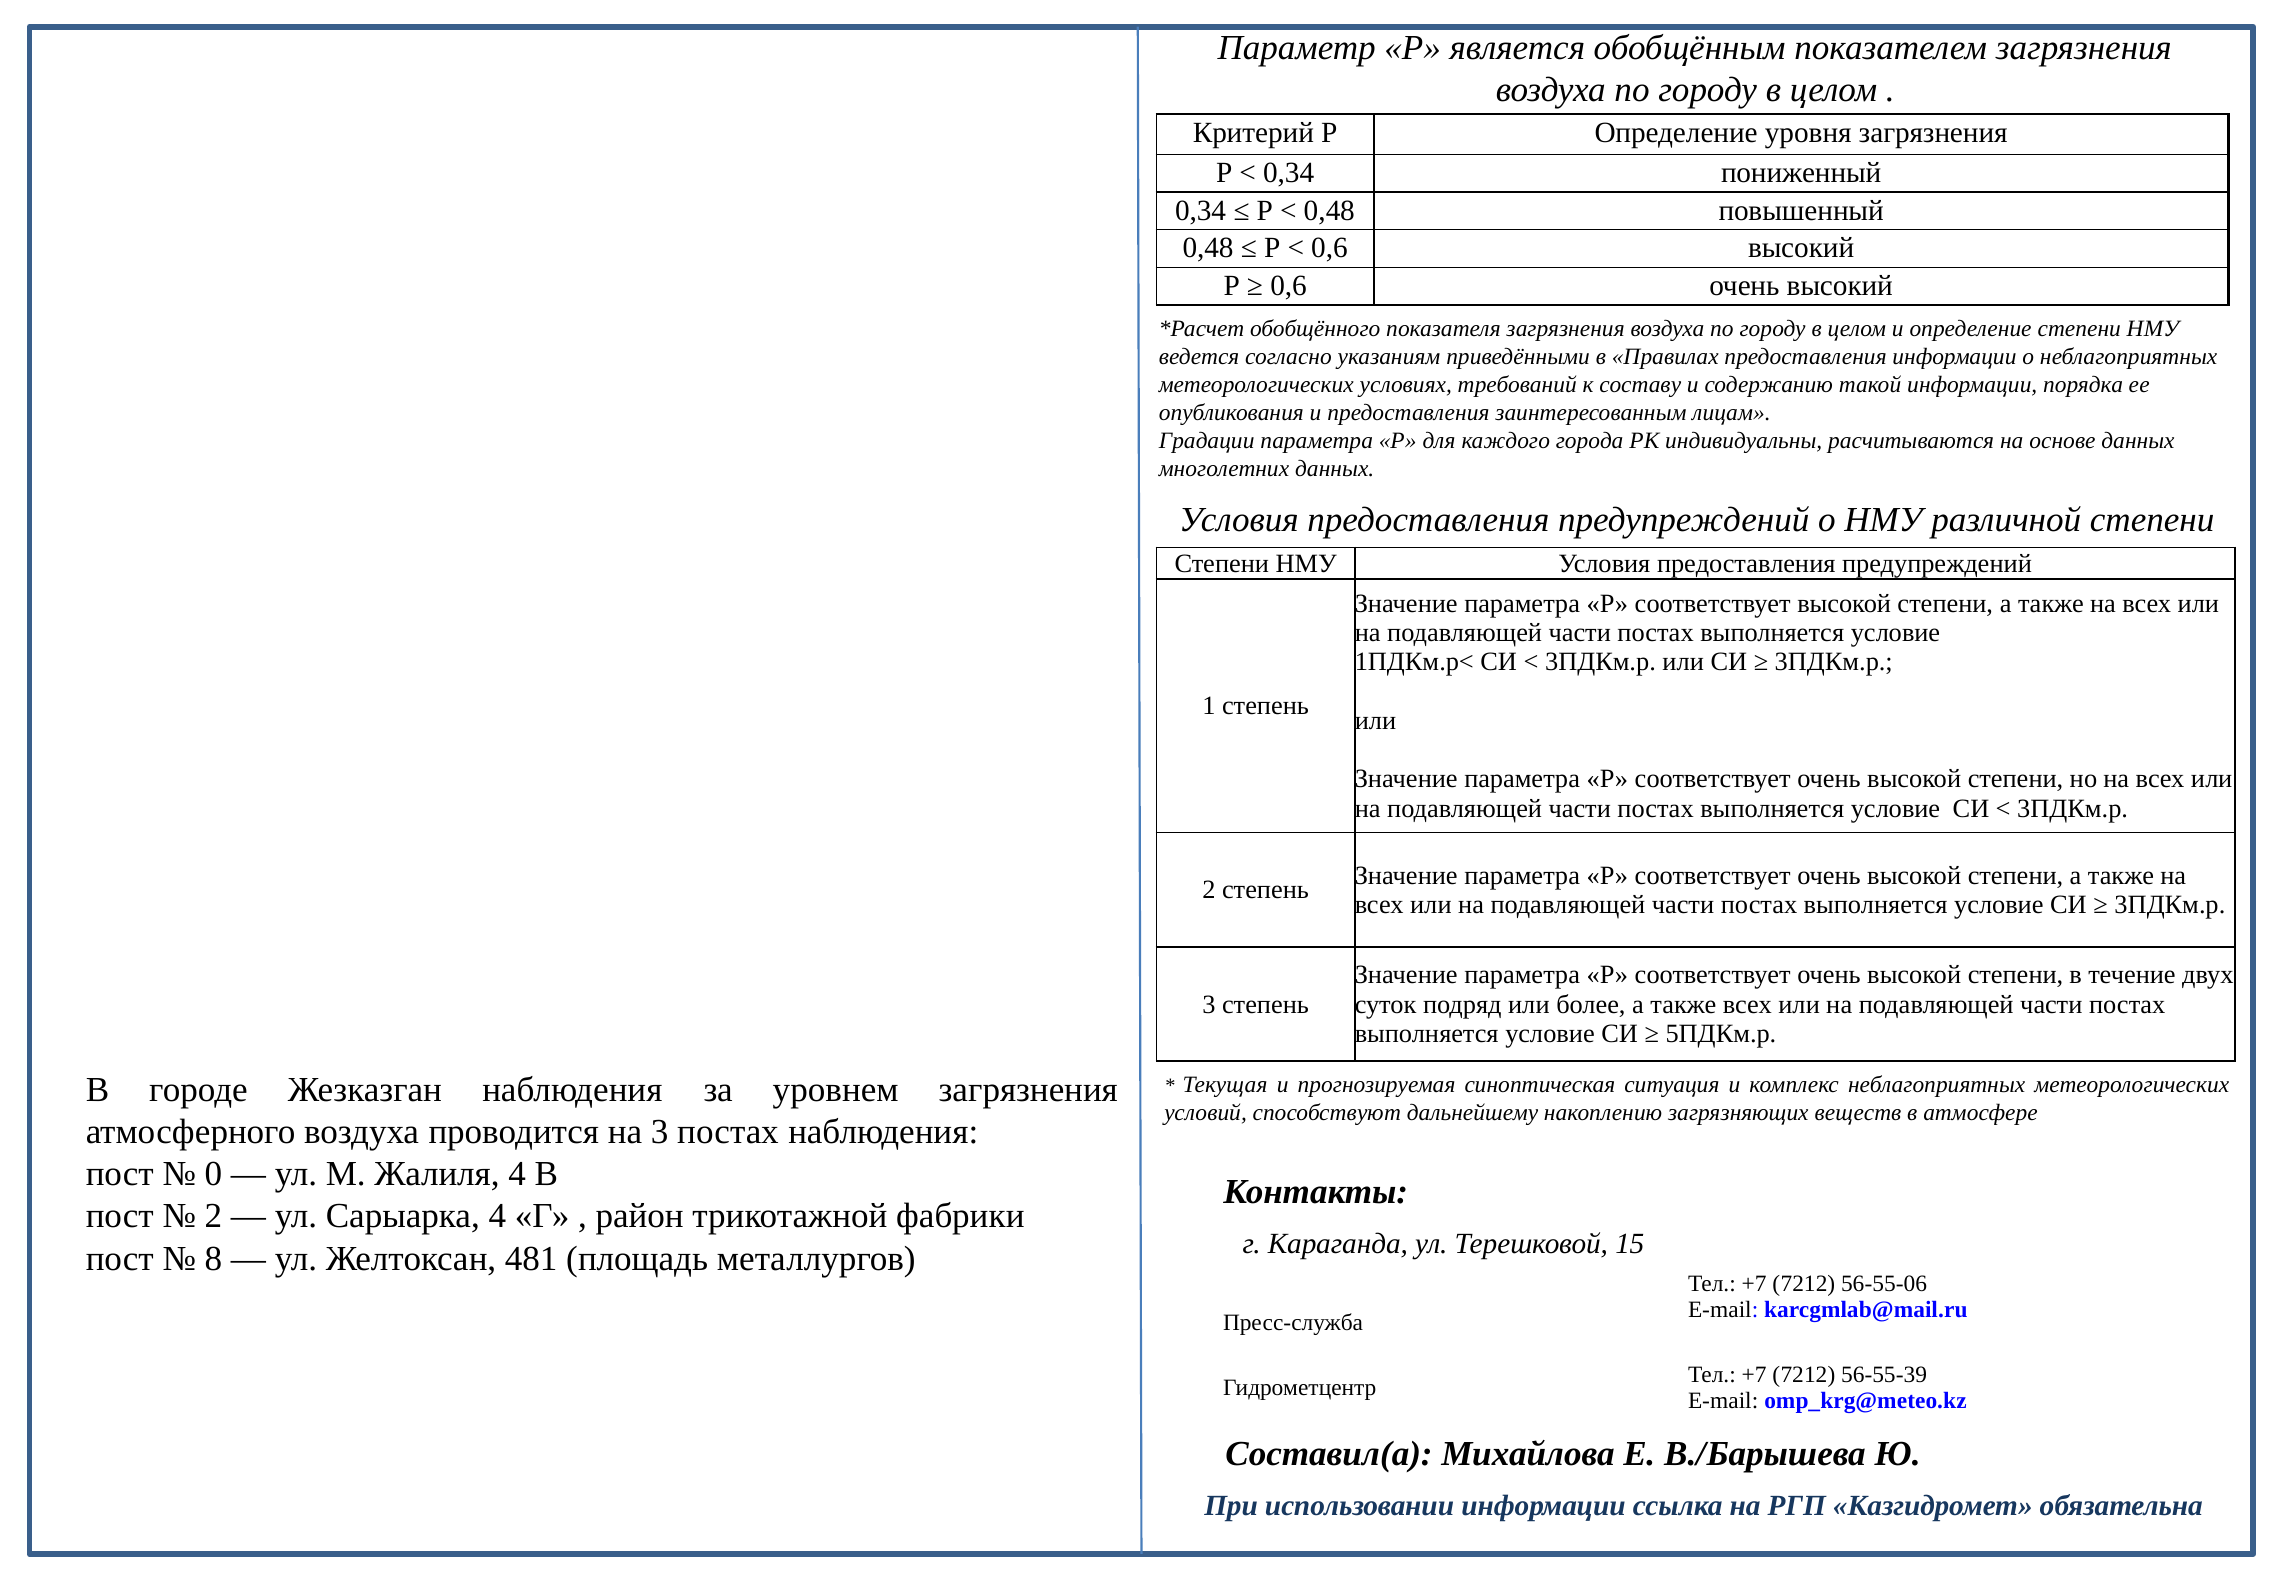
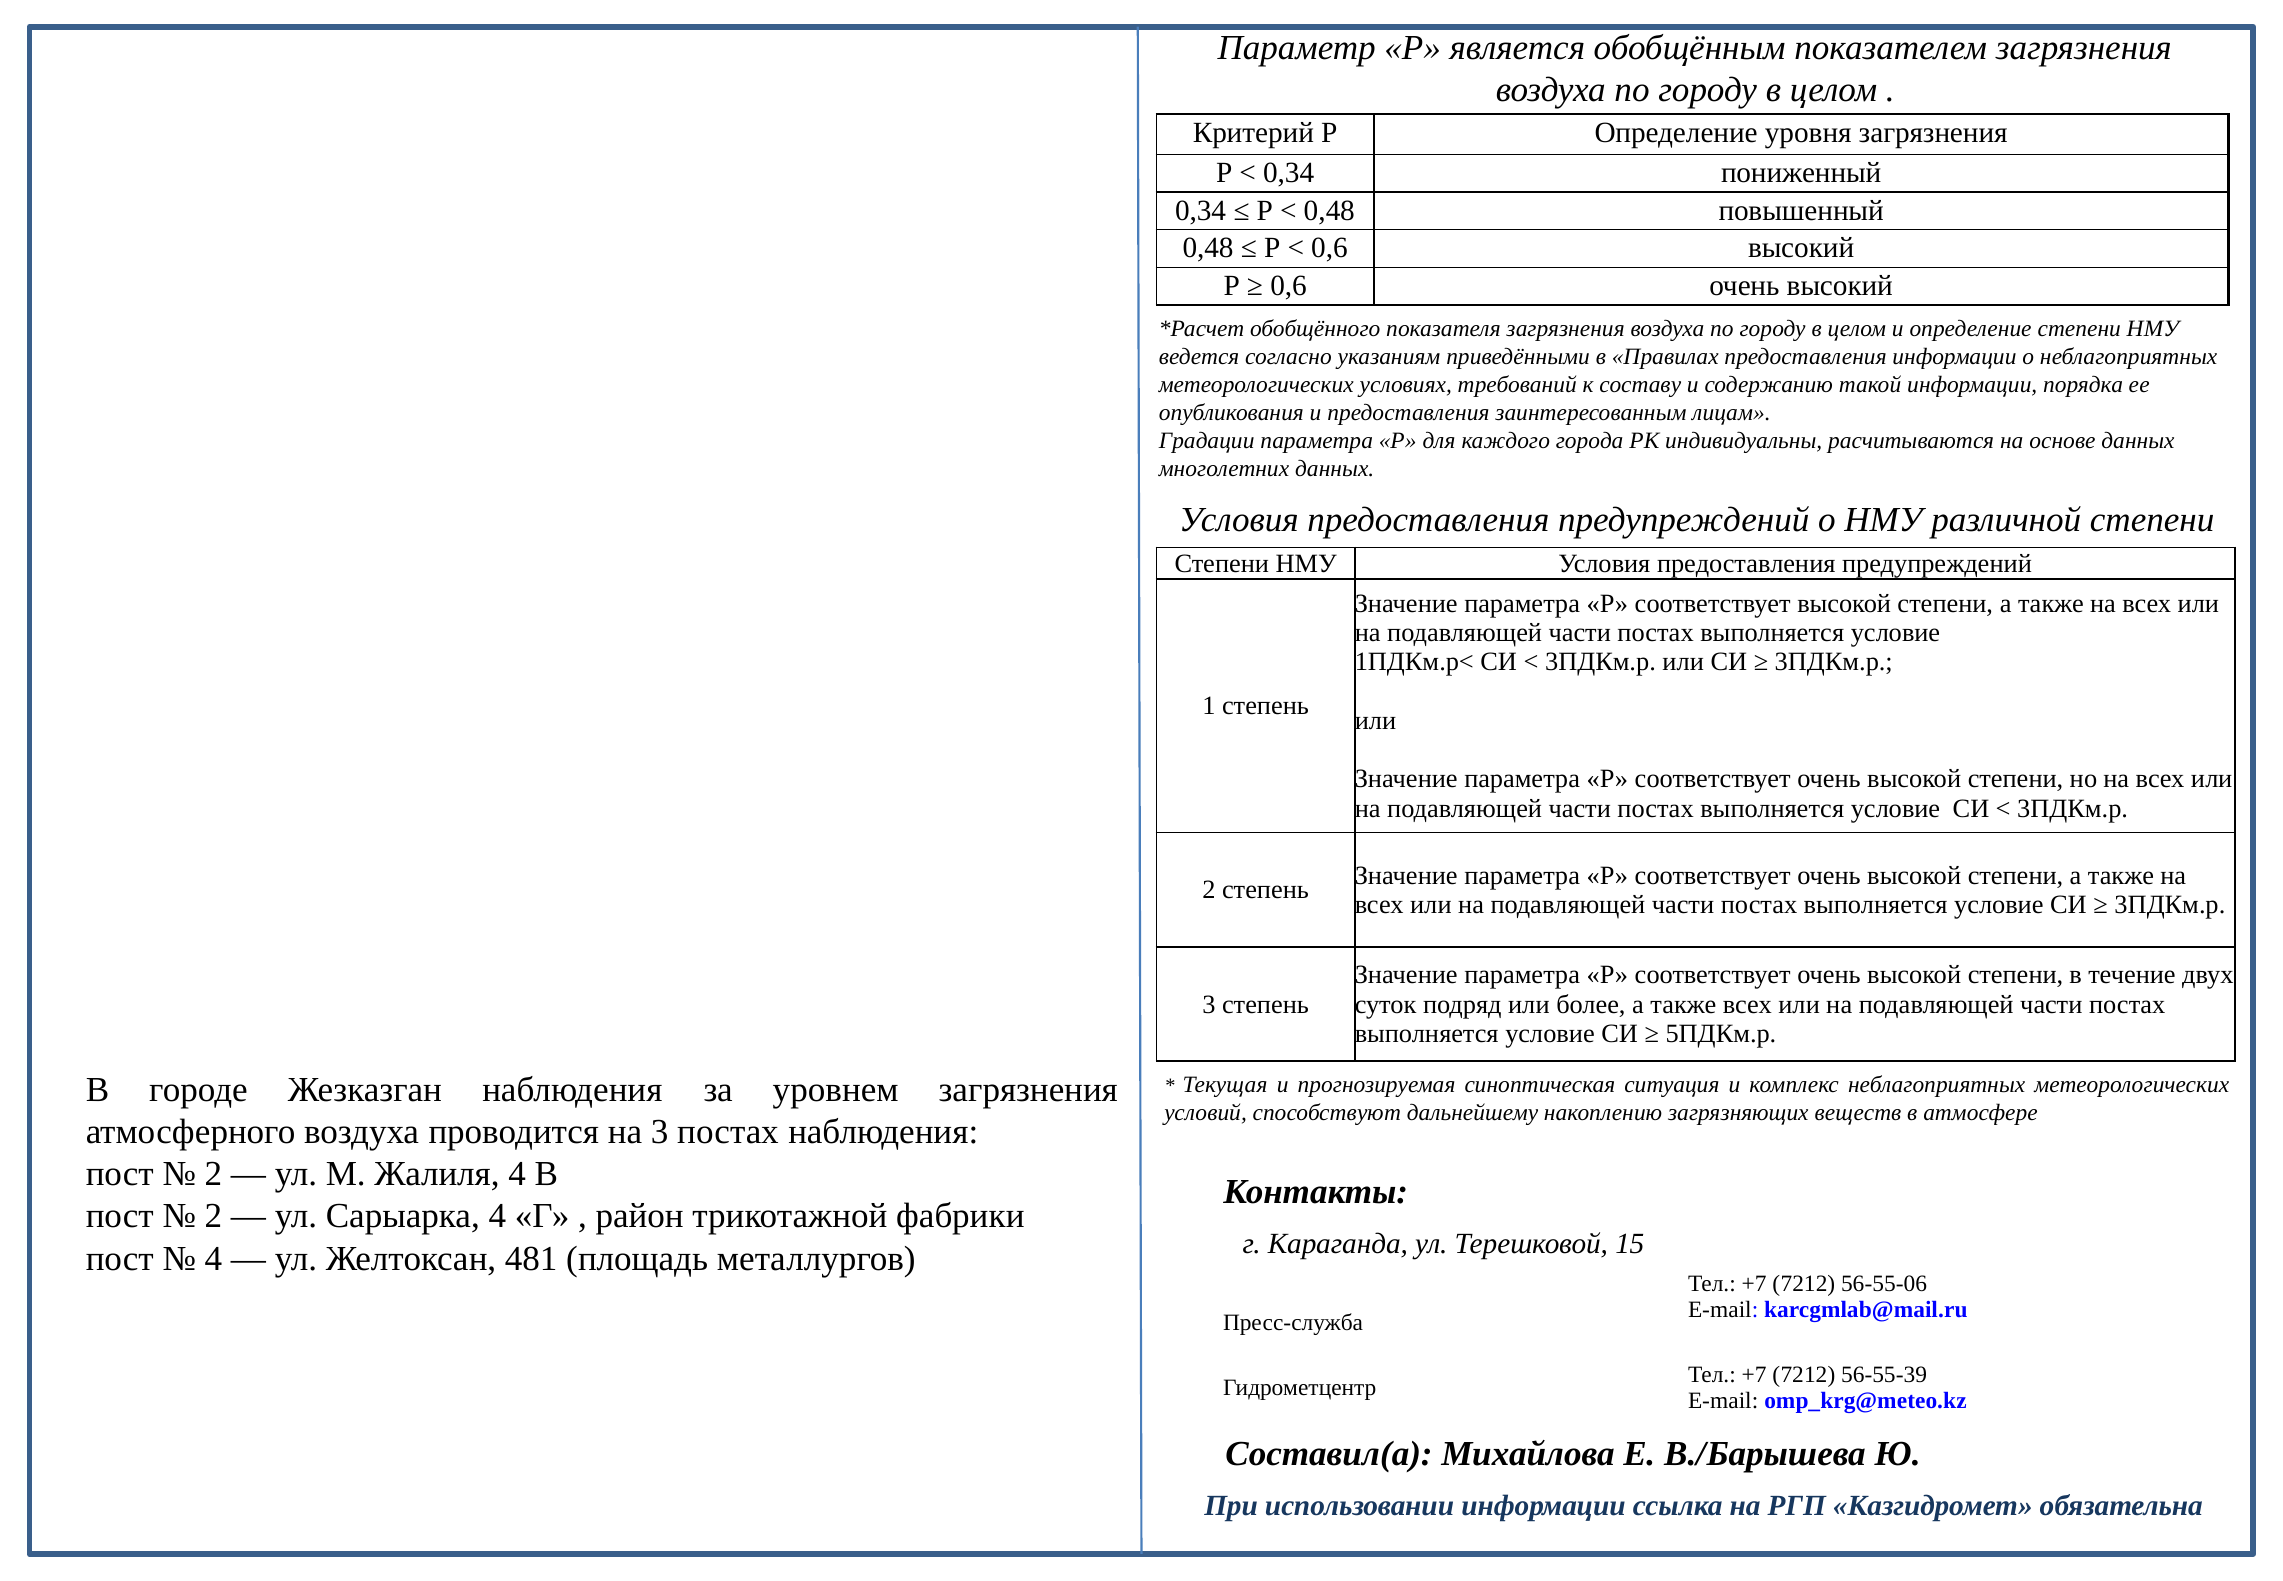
0: 0 -> 2 (213, 1174)
8: 8 -> 4 (213, 1258)
